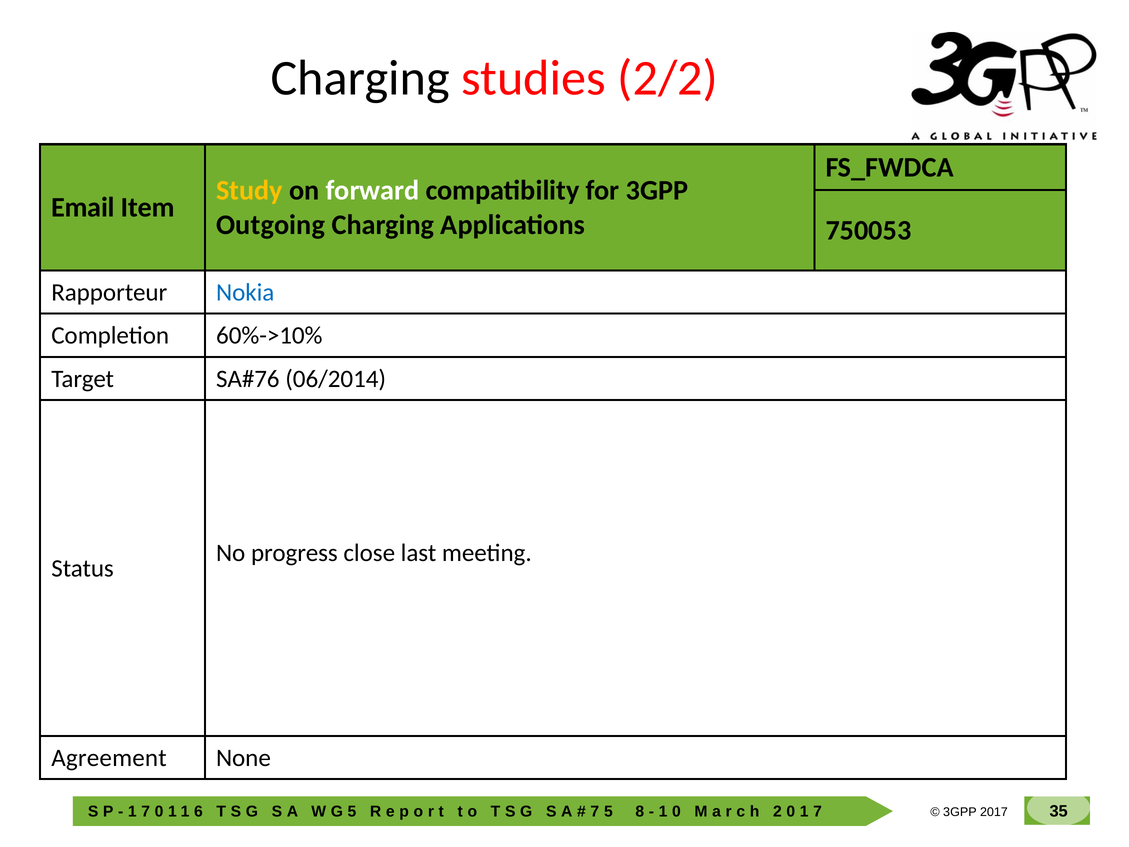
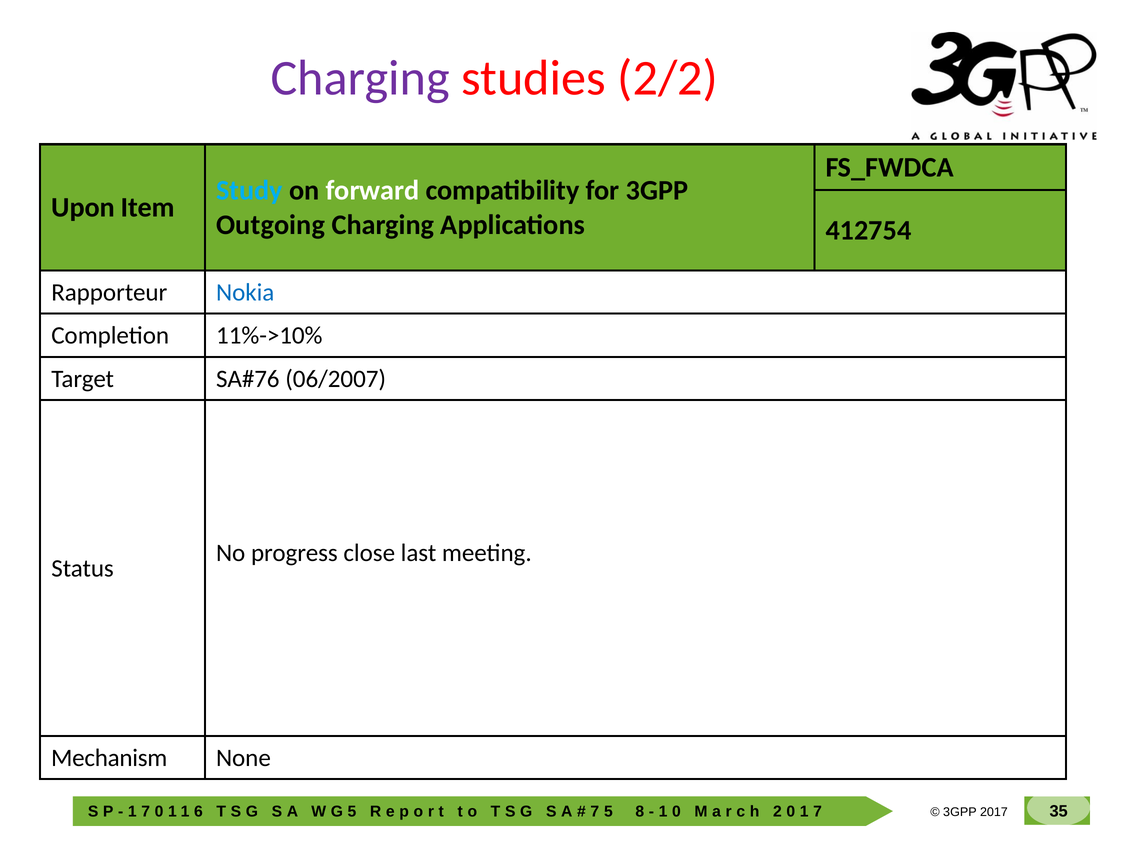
Charging colour: black -> purple (360, 78)
Study colour: yellow -> light blue (249, 190)
Email: Email -> Upon (83, 208)
750053: 750053 -> 412754 (868, 230)
60%->10%: 60%->10% -> 11%->10% (269, 335)
06/2014: 06/2014 -> 06/2007 (336, 379)
Agreement: Agreement -> Mechanism (109, 758)
